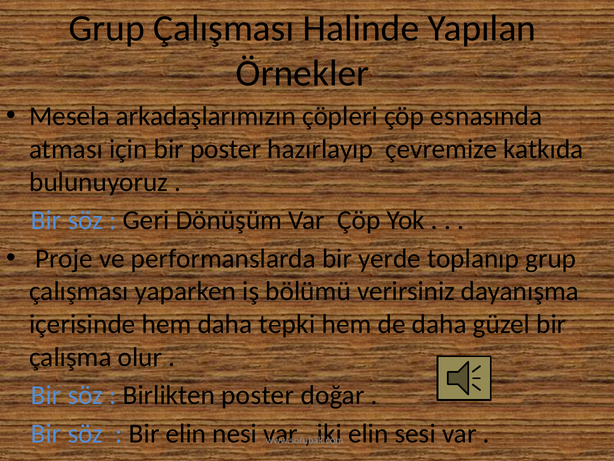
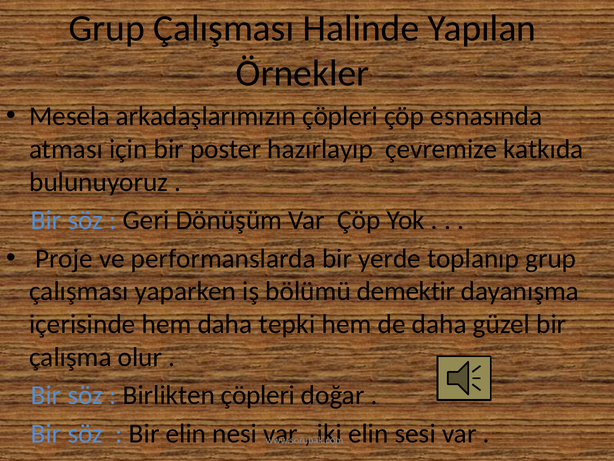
verirsiniz: verirsiniz -> demektir (406, 291)
Birlikten poster: poster -> çöpleri (258, 395)
